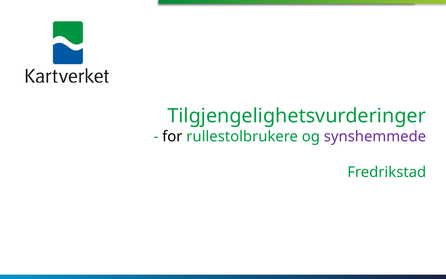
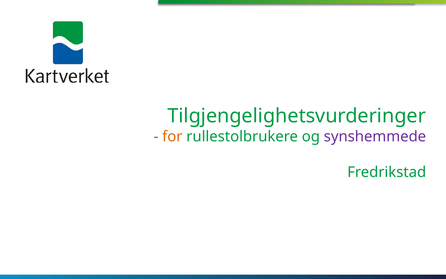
for colour: black -> orange (172, 136)
